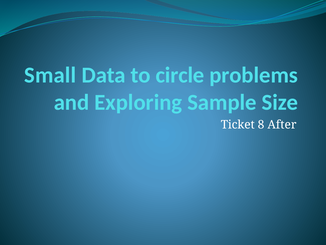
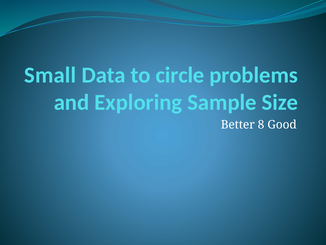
Ticket: Ticket -> Better (238, 125)
After: After -> Good (282, 125)
